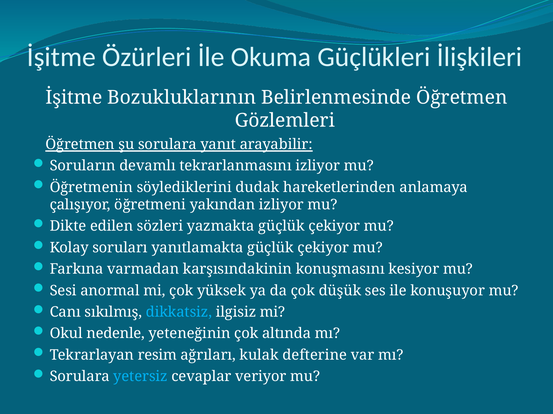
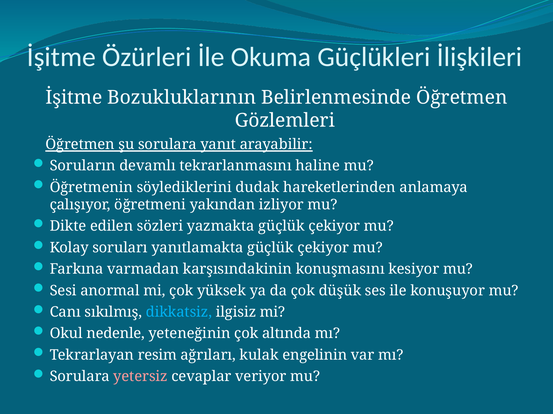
tekrarlanmasını izliyor: izliyor -> haline (318, 166)
defterine: defterine -> engelinin (315, 356)
yetersiz colour: light blue -> pink (141, 377)
